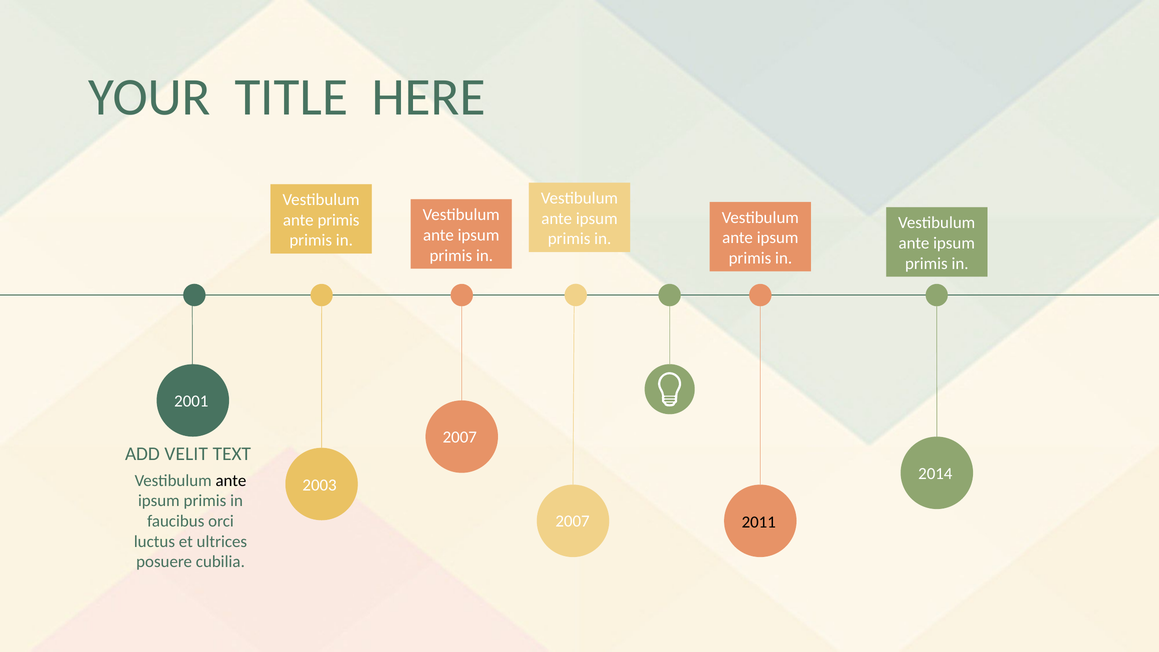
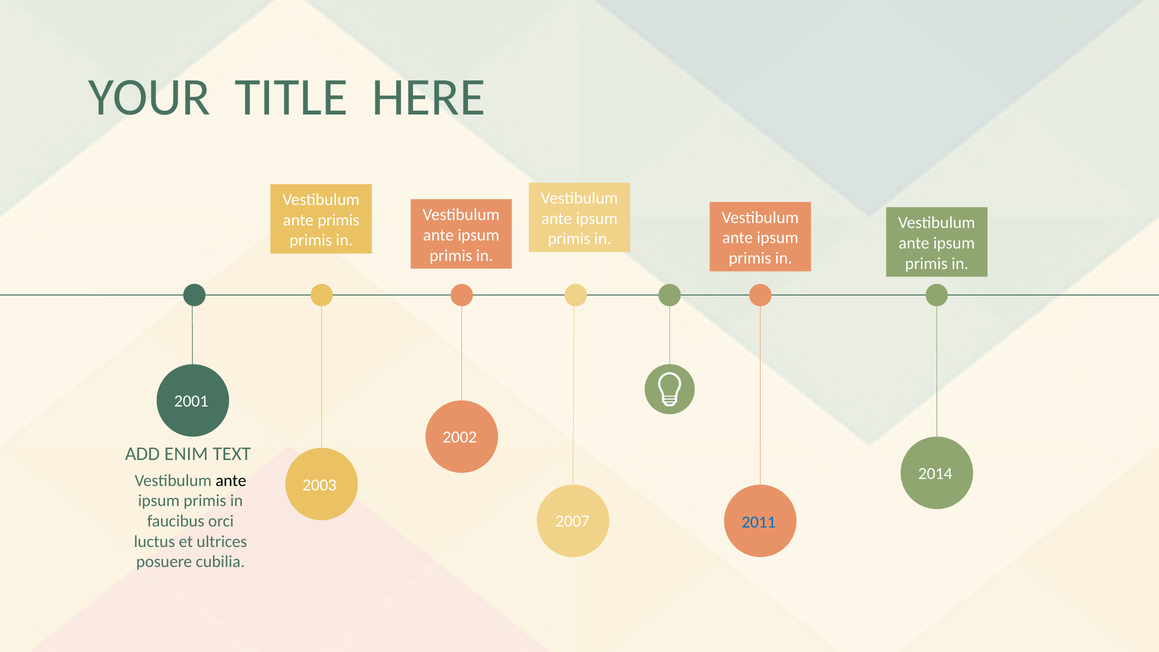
2007: 2007 -> 2002 (460, 437)
VELIT: VELIT -> ENIM (186, 454)
2011 colour: black -> blue (759, 522)
